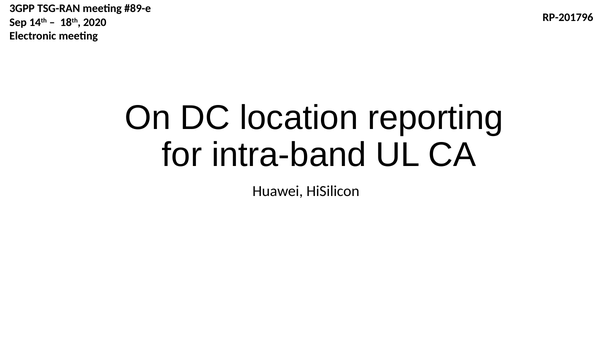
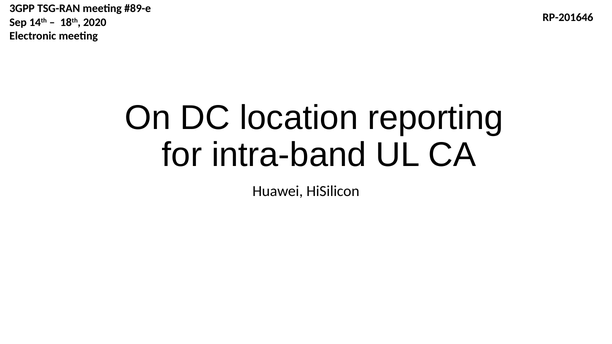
RP-201796: RP-201796 -> RP-201646 (568, 18)
